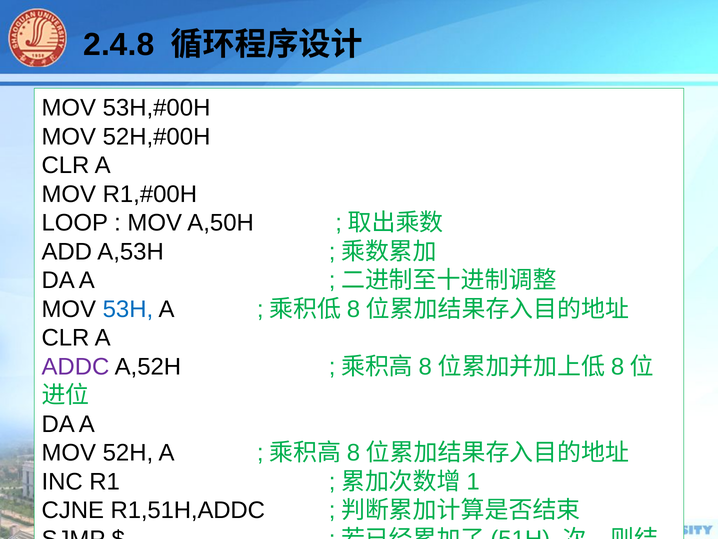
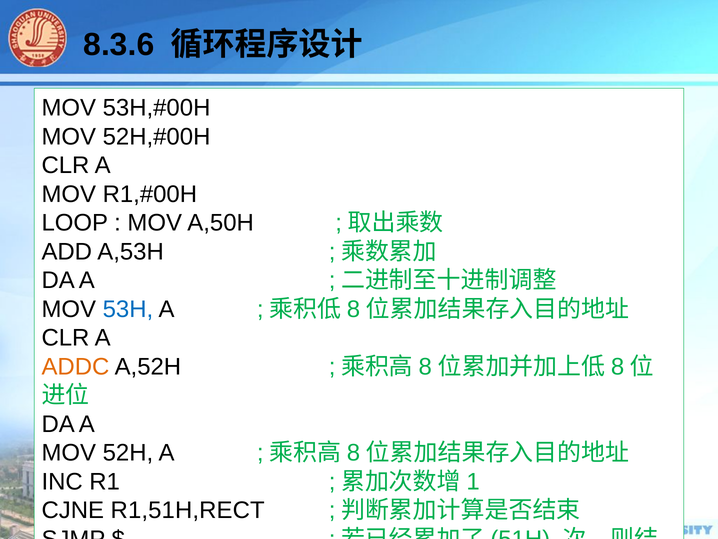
2.4.8: 2.4.8 -> 8.3.6 (119, 45)
ADDC colour: purple -> orange (75, 366)
R1,51H,ADDC: R1,51H,ADDC -> R1,51H,RECT (188, 510)
